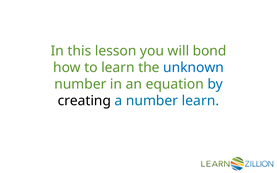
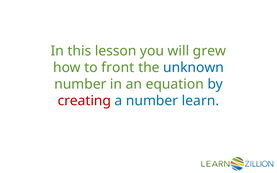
bond: bond -> grew (209, 51)
to learn: learn -> front (118, 68)
creating colour: black -> red (84, 101)
